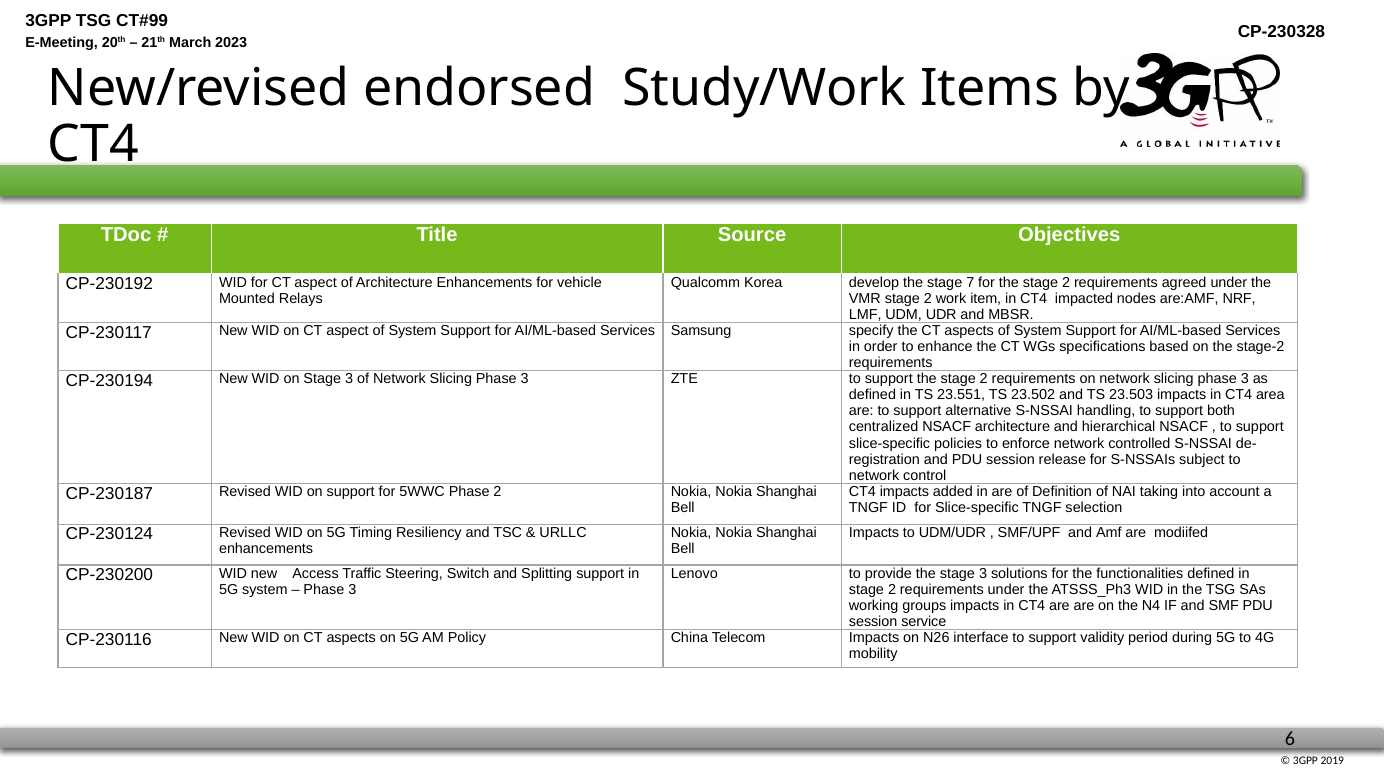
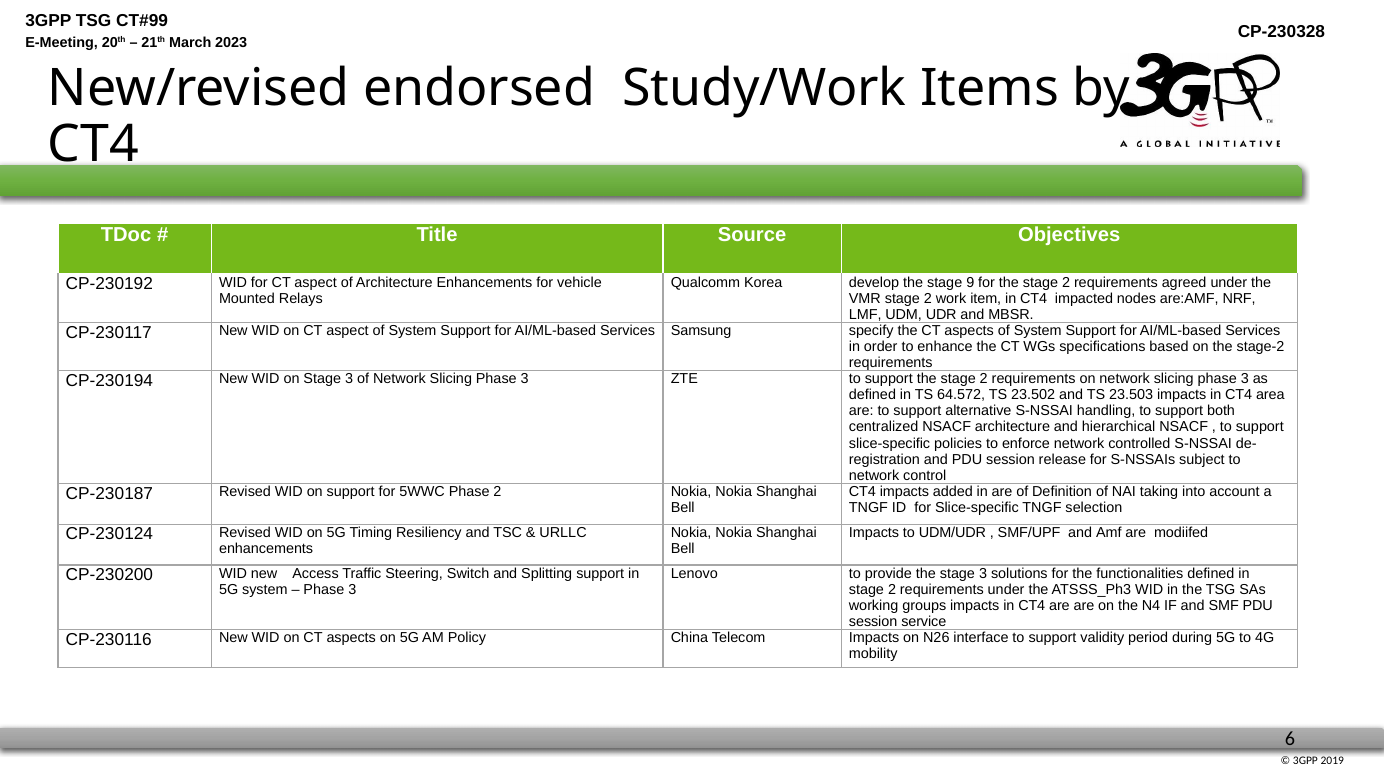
7: 7 -> 9 (970, 282)
23.551: 23.551 -> 64.572 (961, 395)
